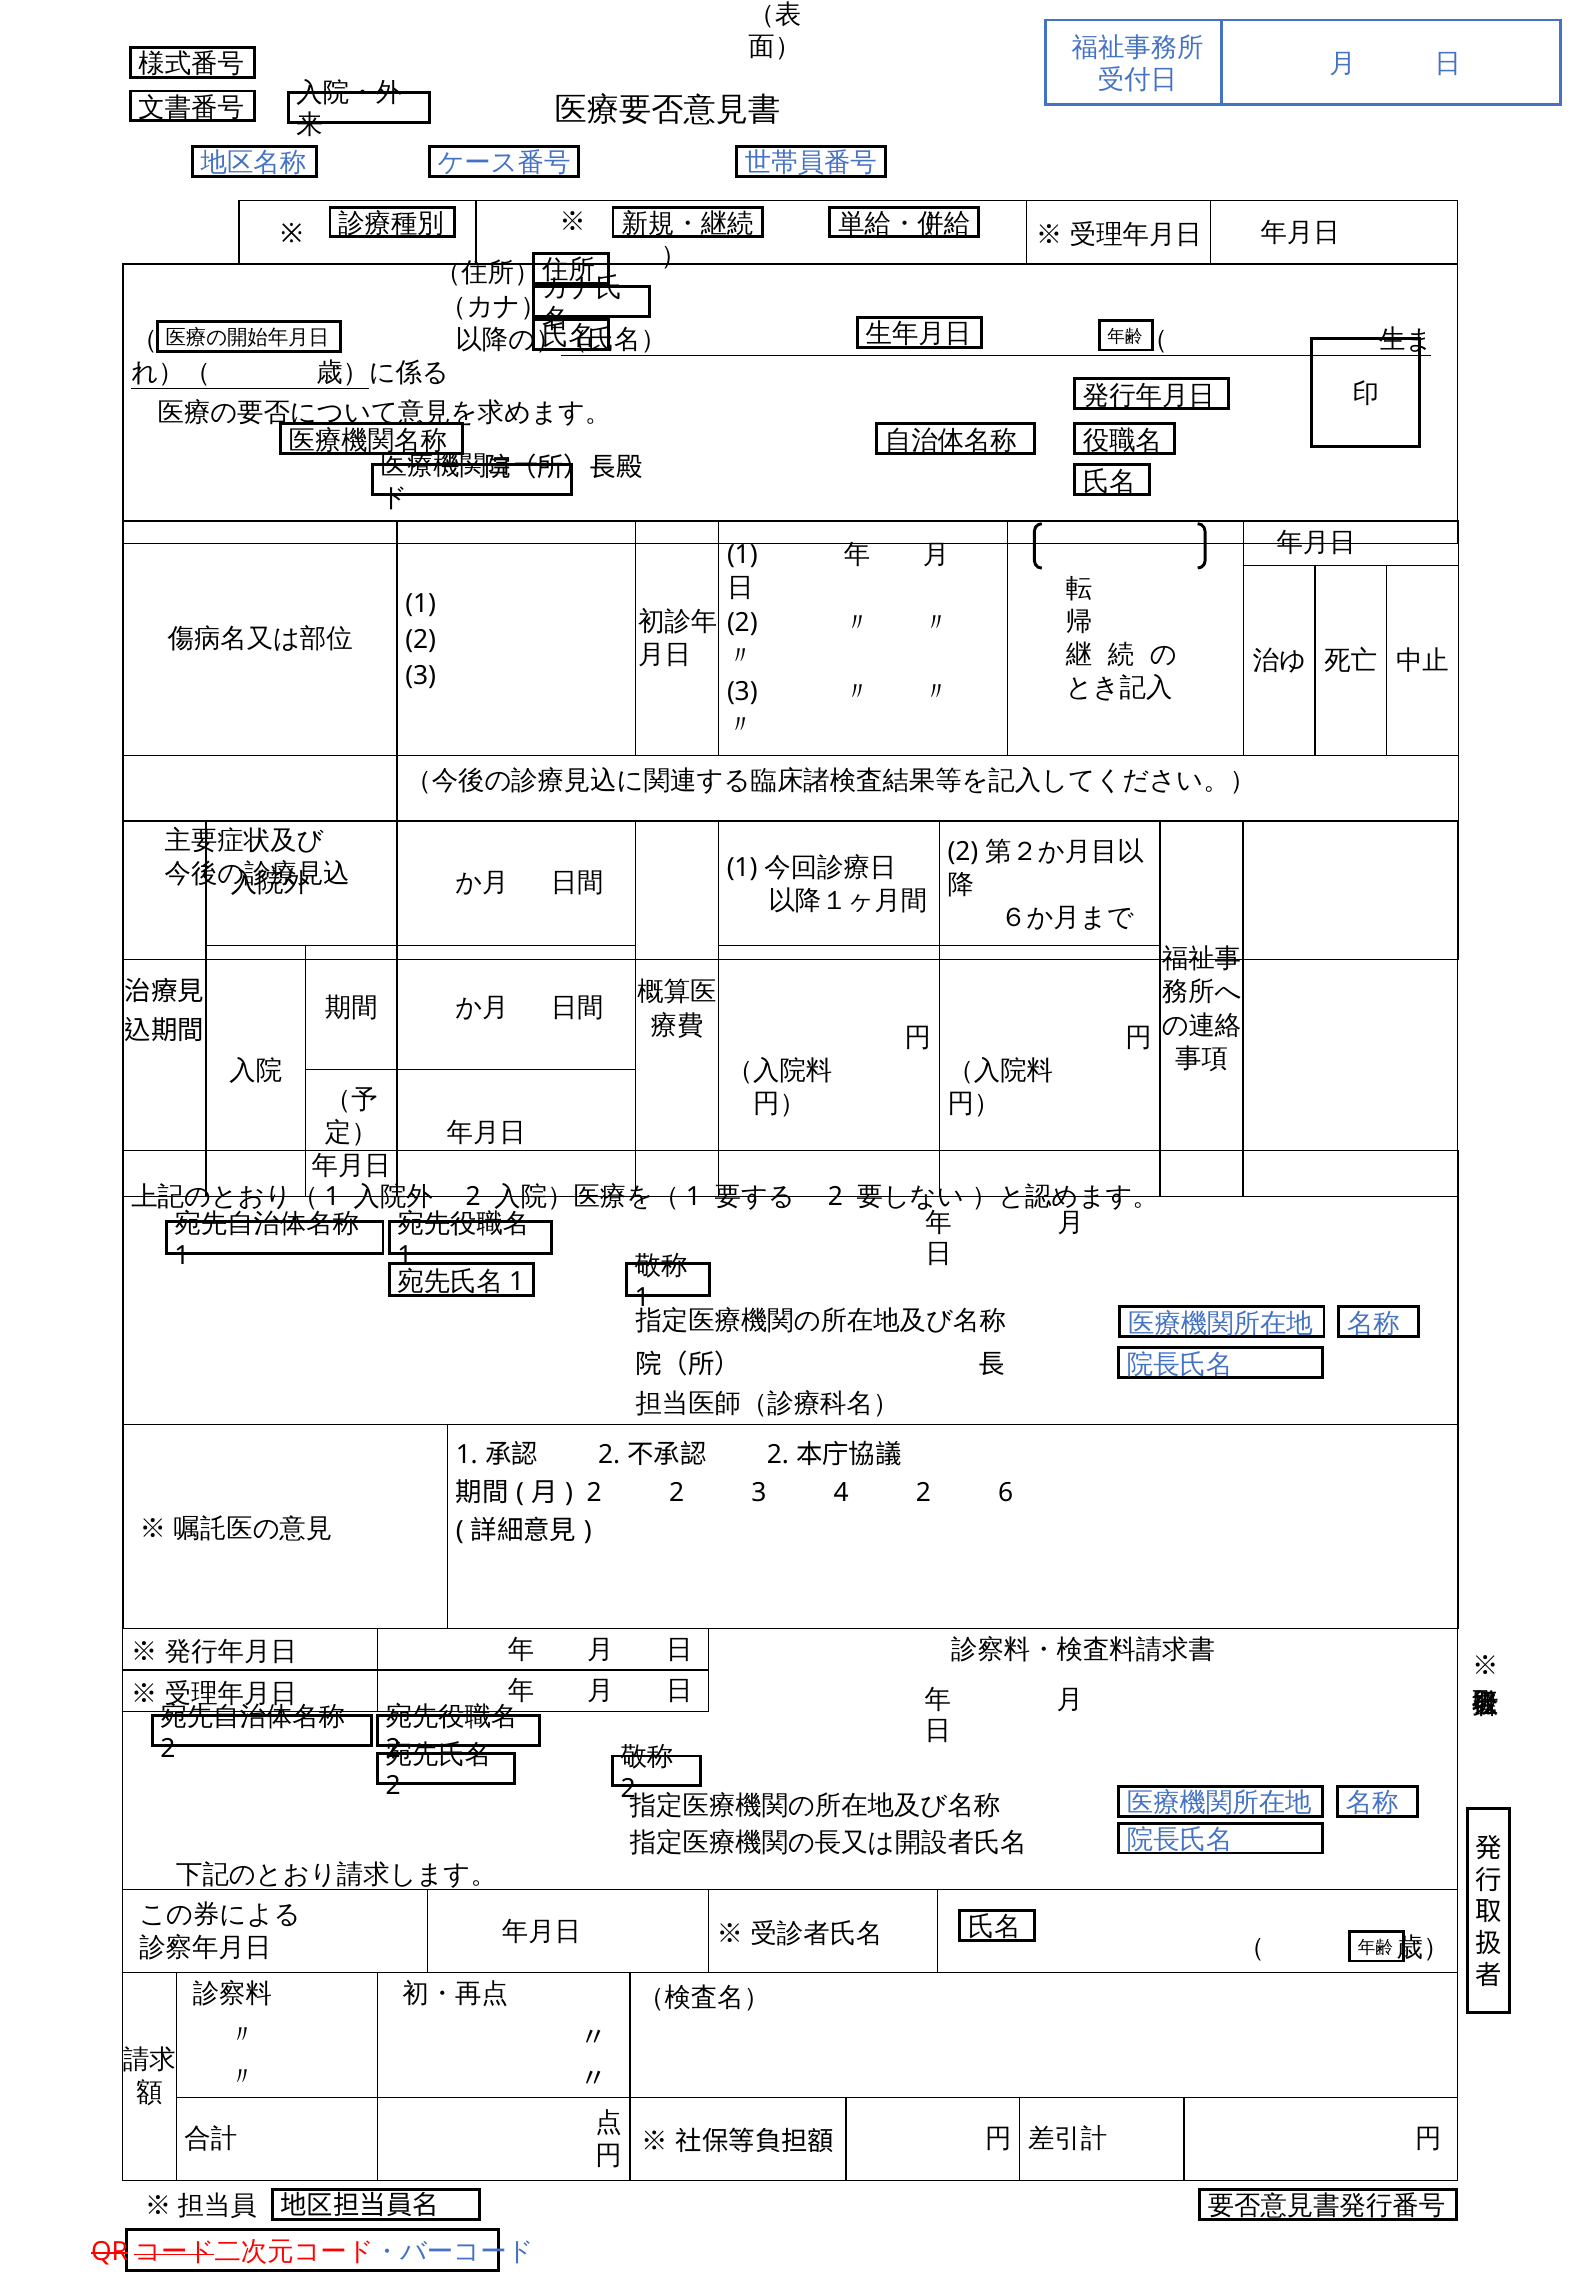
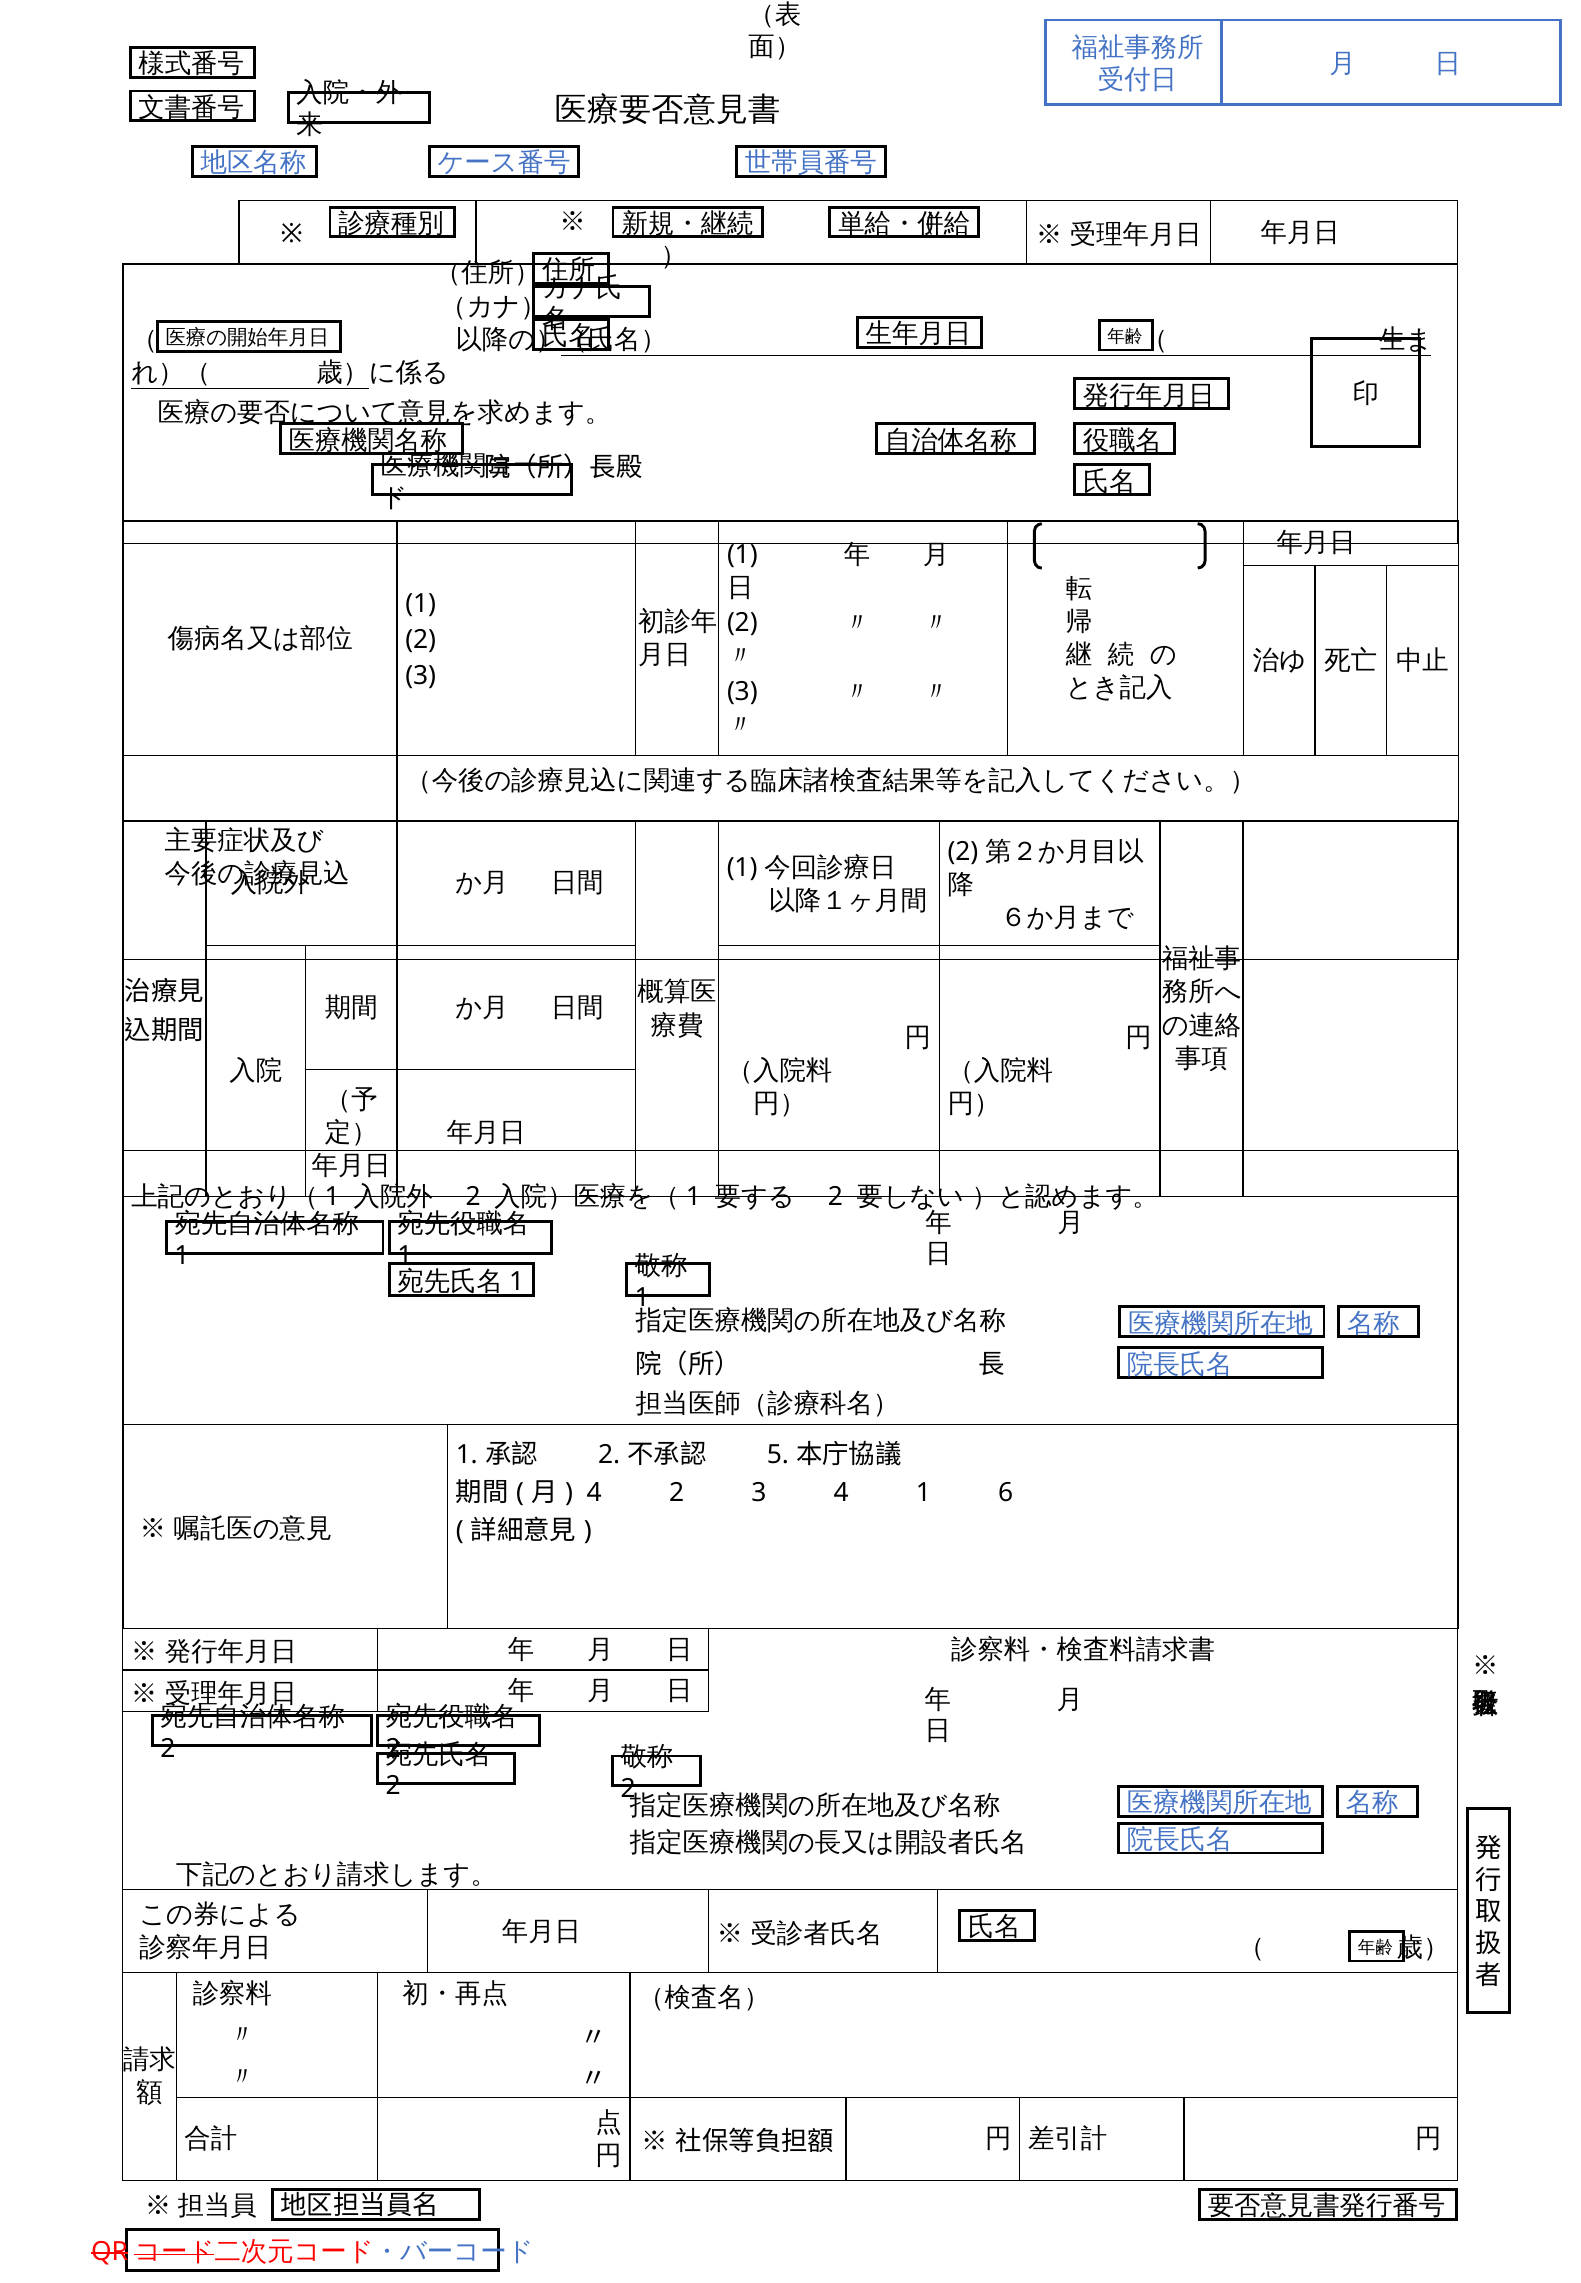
2: 2 -> 5 (778, 1455)
2: 2 -> 4 (594, 1493)
4 2: 2 -> 1 (923, 1493)
